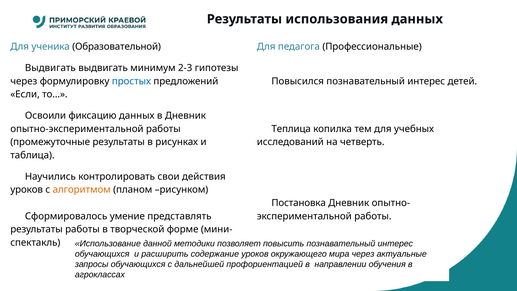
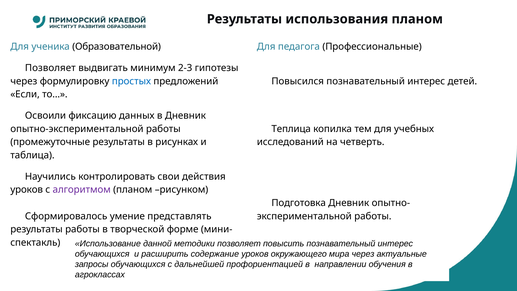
использования данных: данных -> планом (417, 19)
Выдвигать: Выдвигать -> Позволяет (50, 68)
алгоритмом colour: orange -> purple (82, 190)
Постановка: Постановка -> Подготовка (299, 203)
